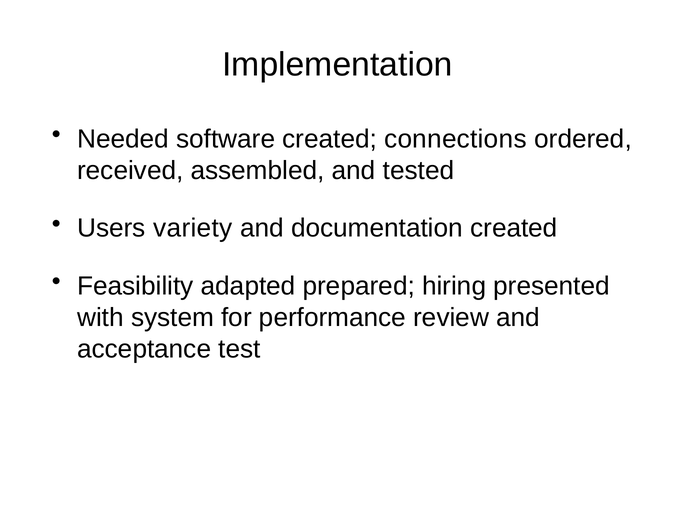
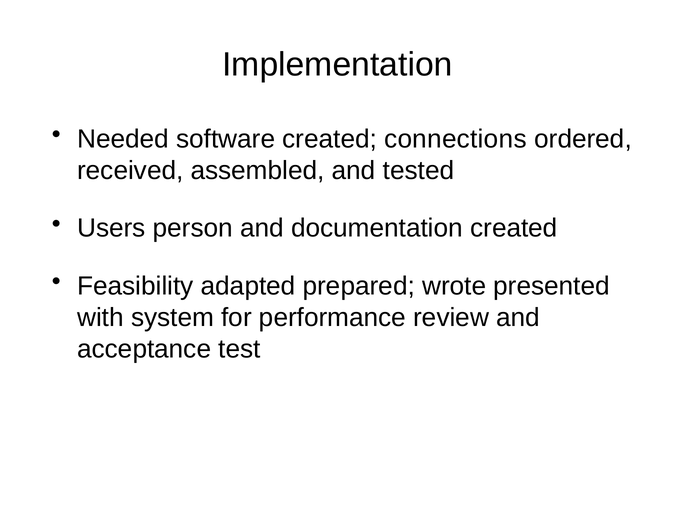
variety: variety -> person (193, 228)
hiring: hiring -> wrote (454, 286)
